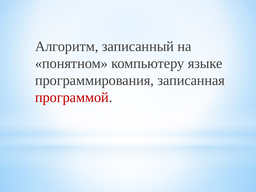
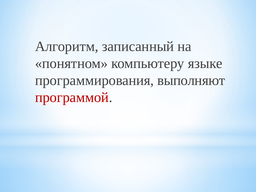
записанная: записанная -> выполняют (191, 80)
